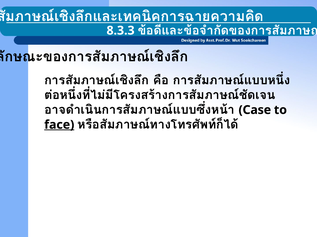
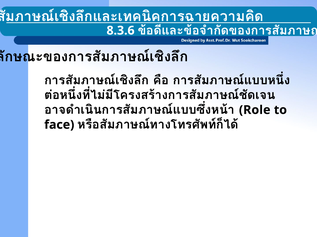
8.3.3: 8.3.3 -> 8.3.6 (121, 31)
Case: Case -> Role (255, 110)
face underline: present -> none (59, 125)
